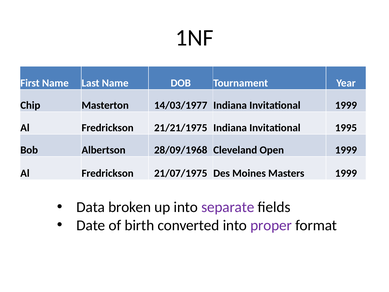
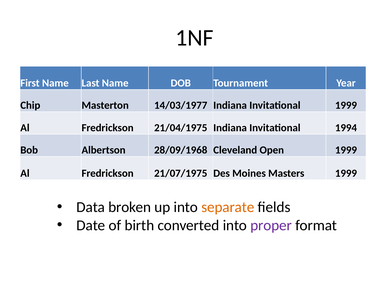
21/21/1975: 21/21/1975 -> 21/04/1975 (181, 128)
1995: 1995 -> 1994 (346, 128)
separate colour: purple -> orange (228, 207)
